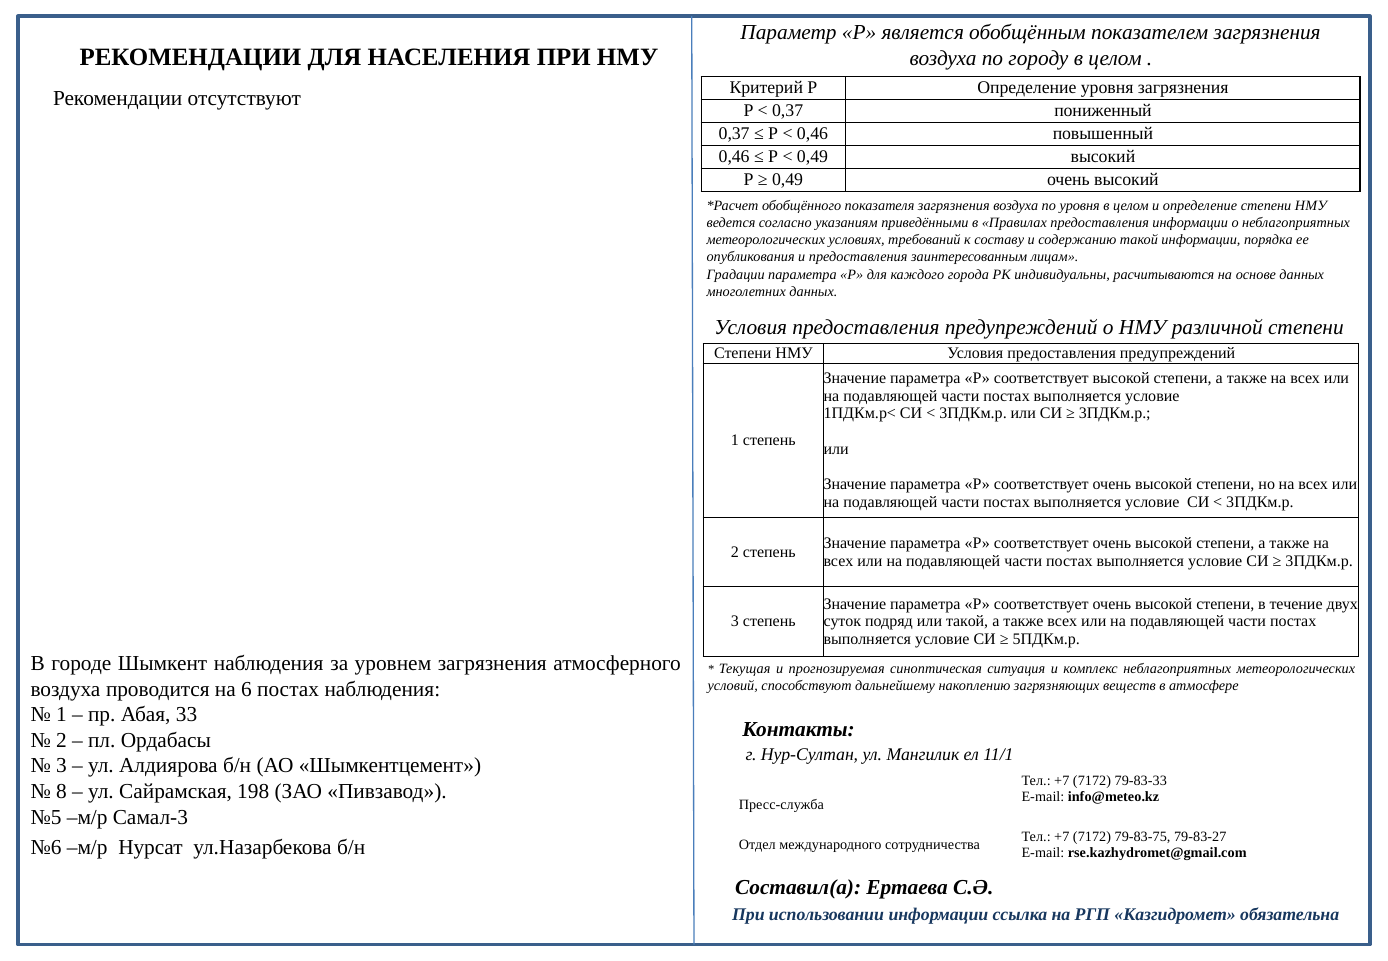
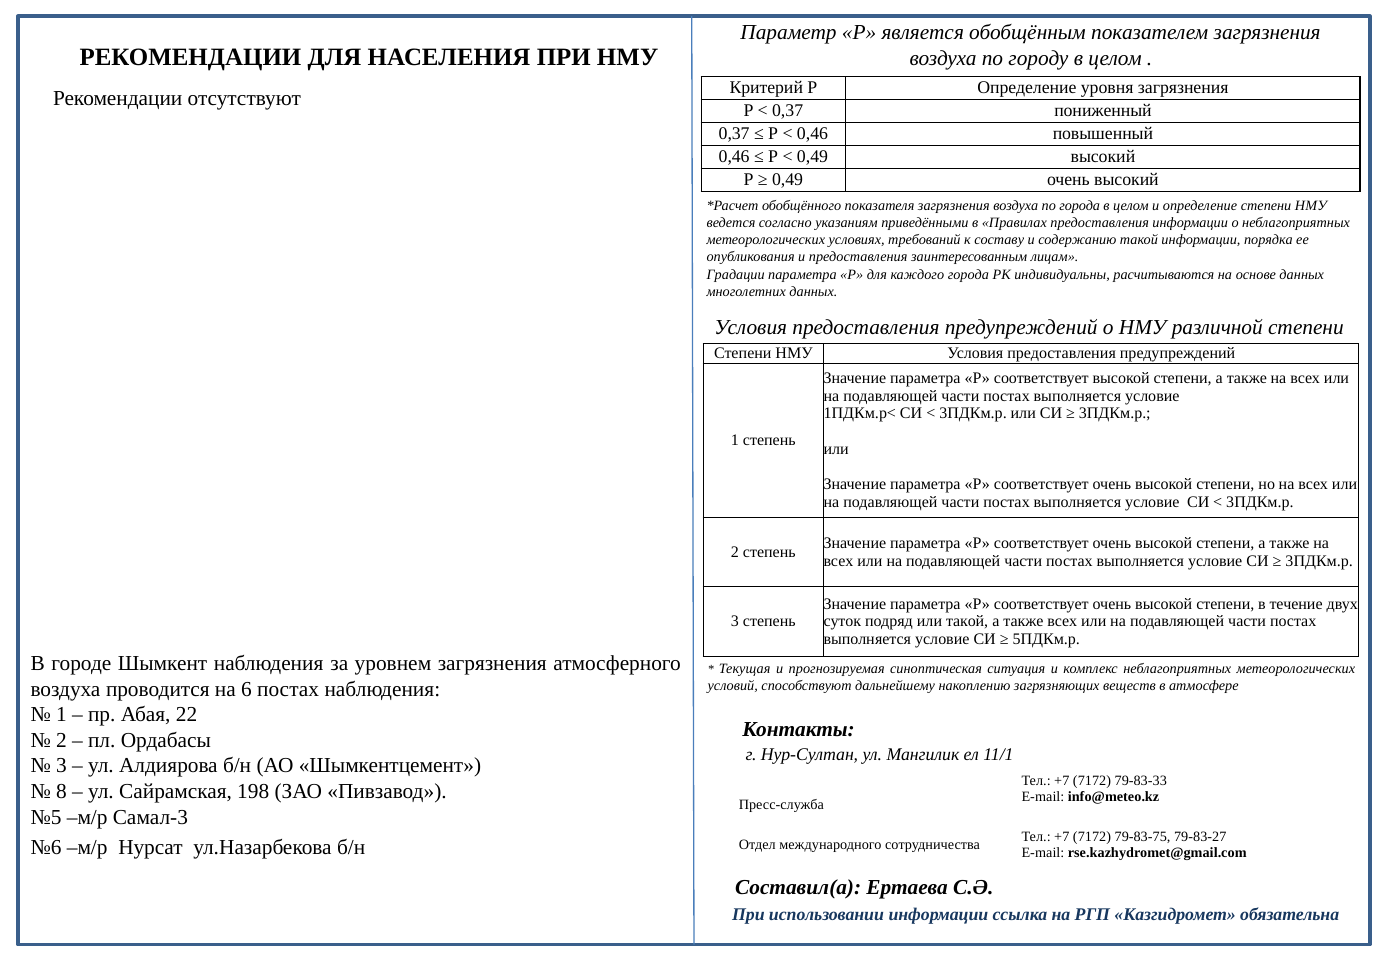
по уровня: уровня -> города (1080, 206)
33: 33 -> 22 (187, 715)
